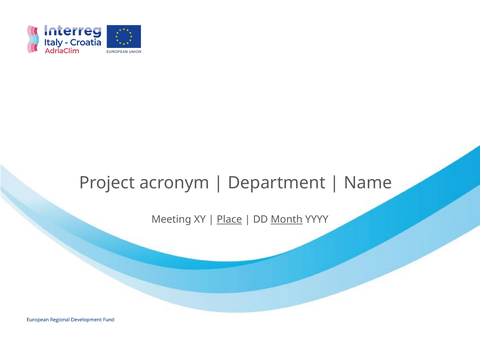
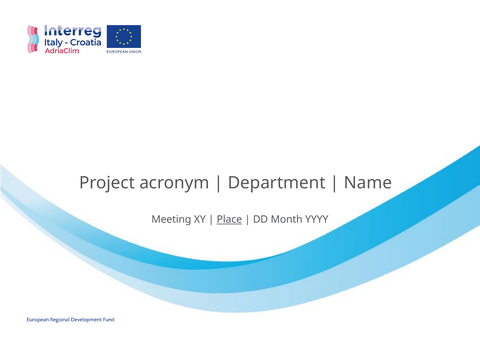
Month underline: present -> none (287, 220)
